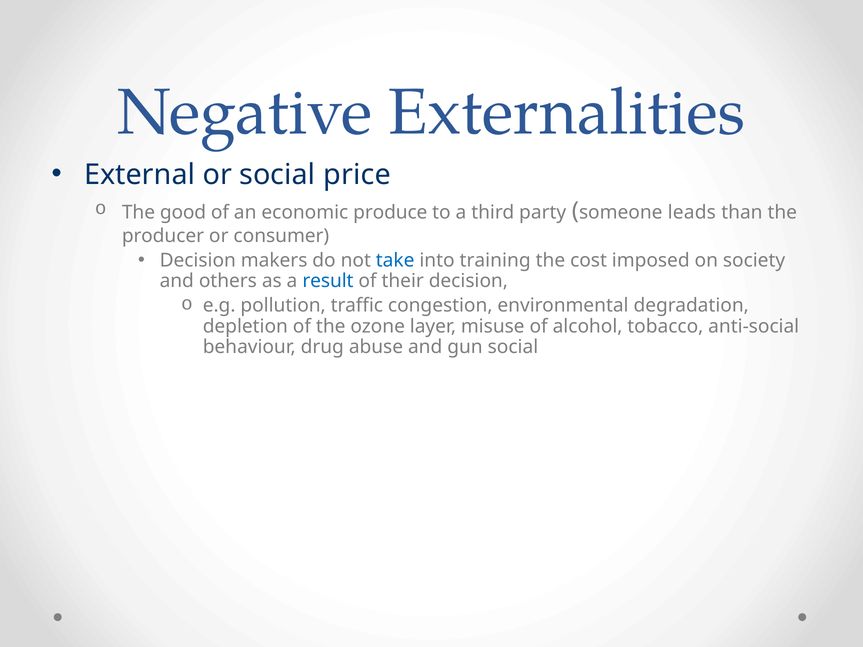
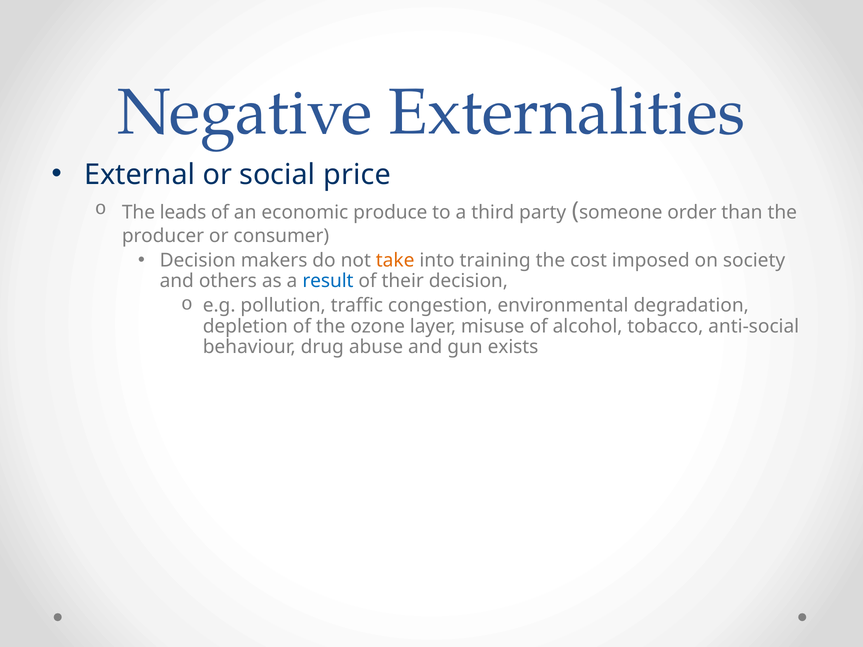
good: good -> leads (183, 212)
leads: leads -> order (692, 212)
take colour: blue -> orange (395, 260)
gun social: social -> exists (513, 347)
